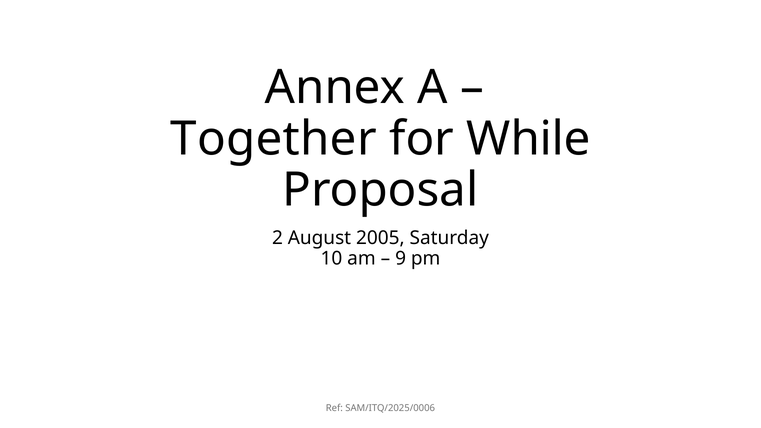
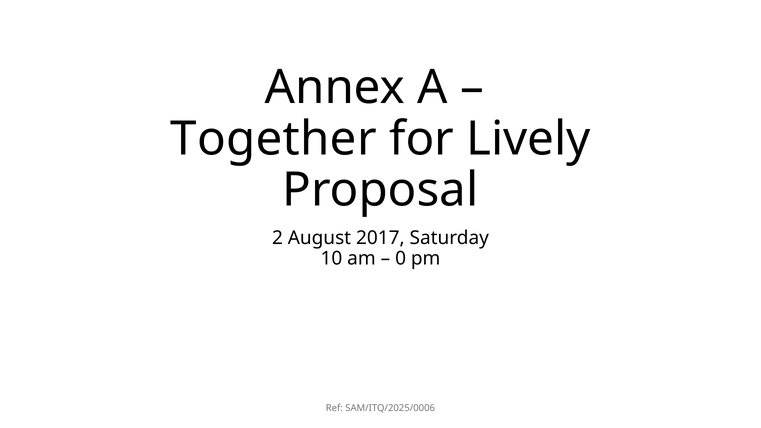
While: While -> Lively (529, 139)
2005: 2005 -> 2017 (380, 238)
9: 9 -> 0 (401, 258)
